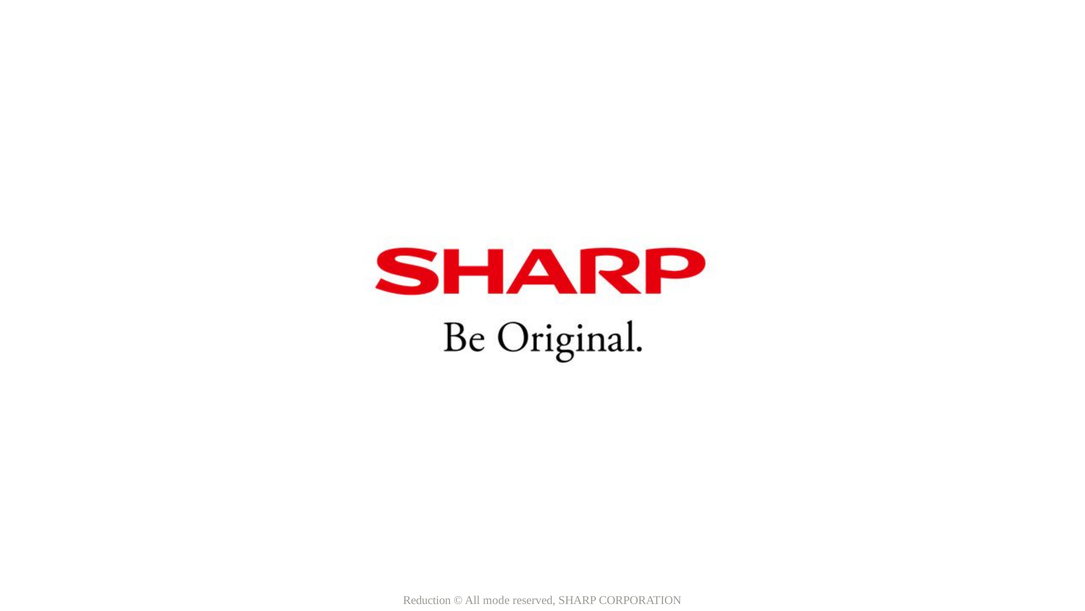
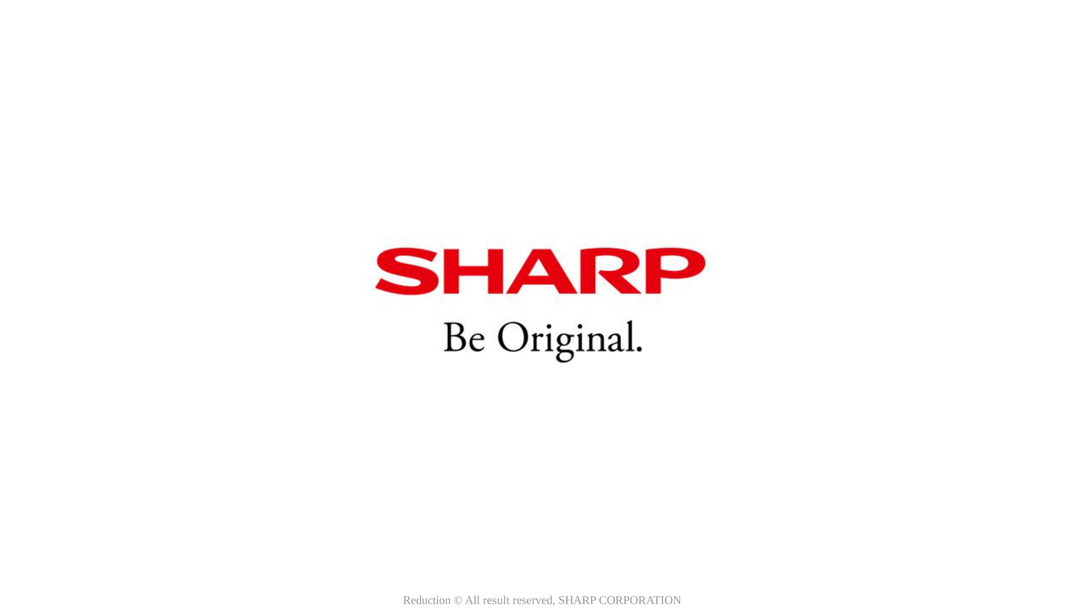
mode: mode -> result (496, 600)
